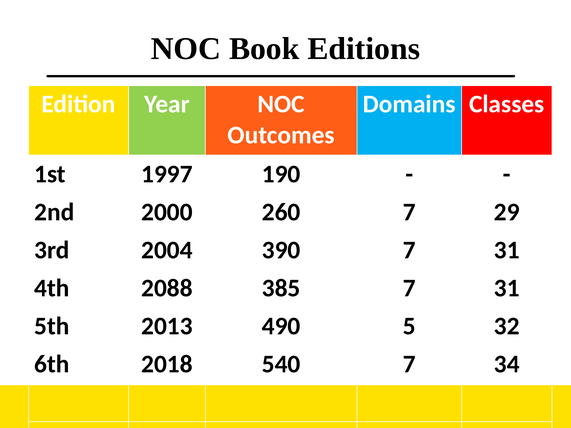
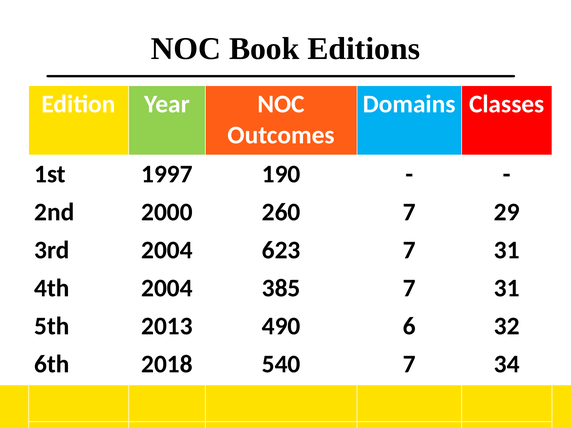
390: 390 -> 623 (281, 250)
4th 2088: 2088 -> 2004 (167, 288)
5: 5 -> 6 (409, 326)
